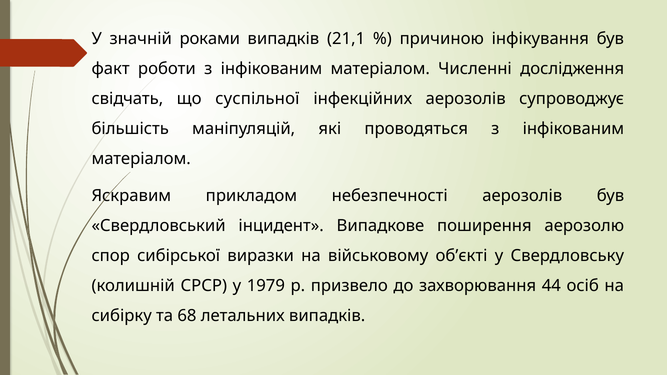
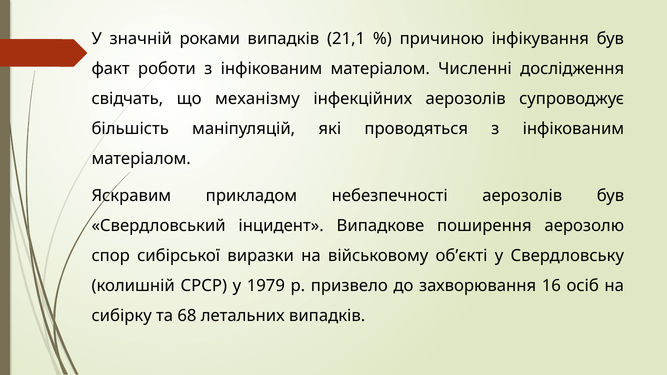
суспільної: суспільної -> механізму (257, 99)
44: 44 -> 16 (551, 286)
